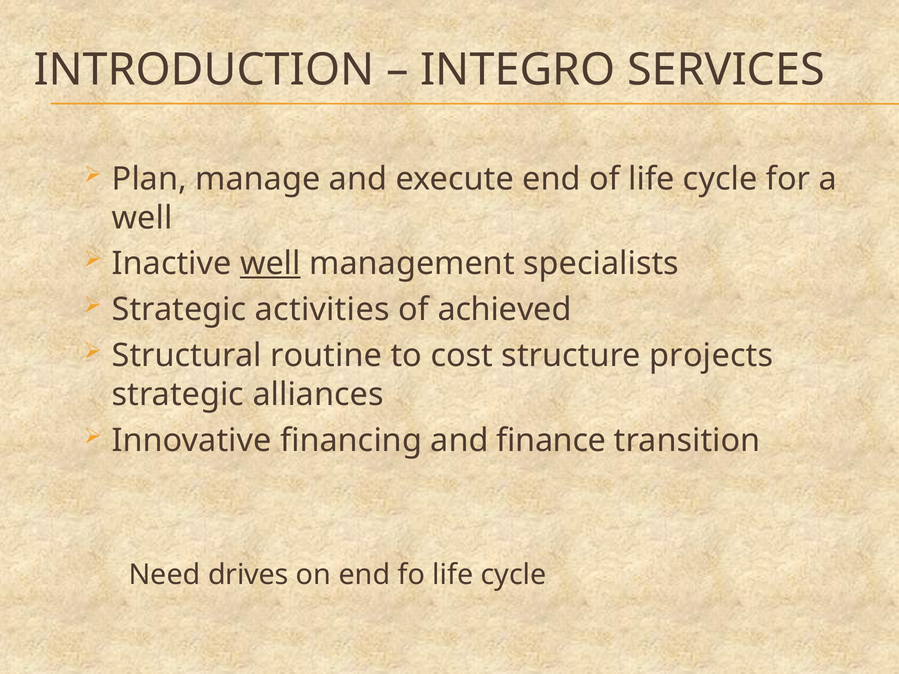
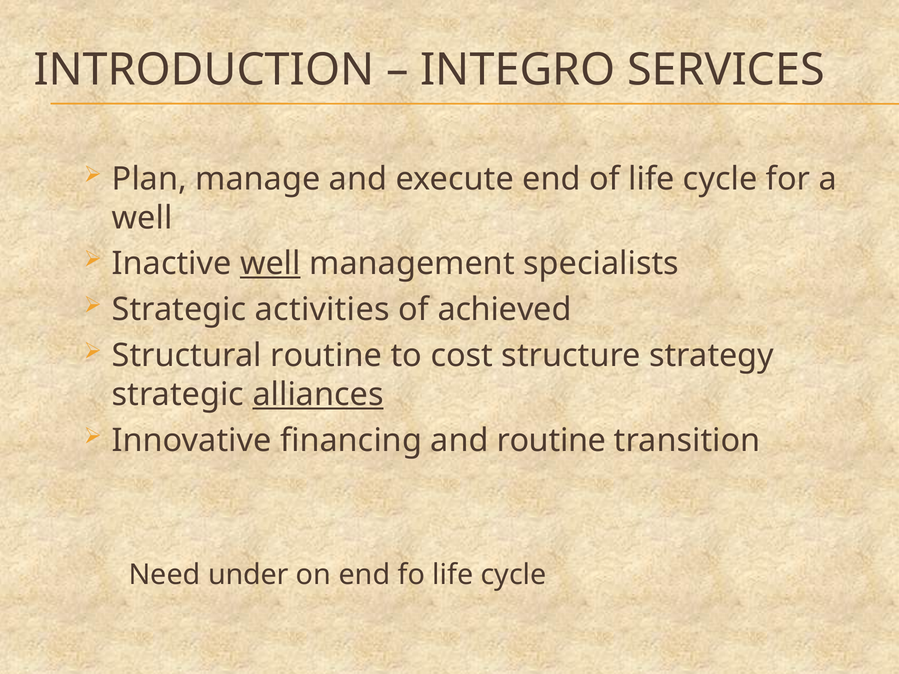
projects: projects -> strategy (711, 356)
alliances underline: none -> present (318, 395)
and finance: finance -> routine (551, 441)
drives: drives -> under (248, 575)
